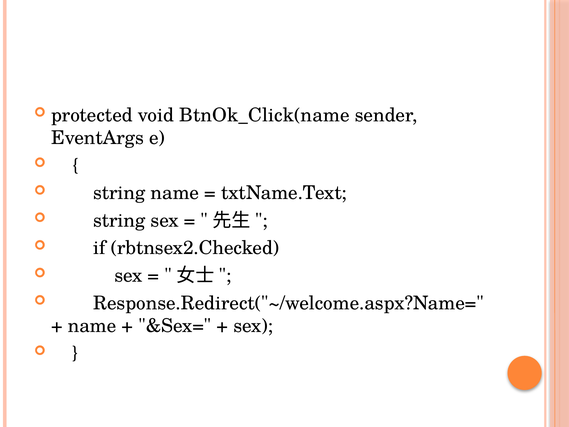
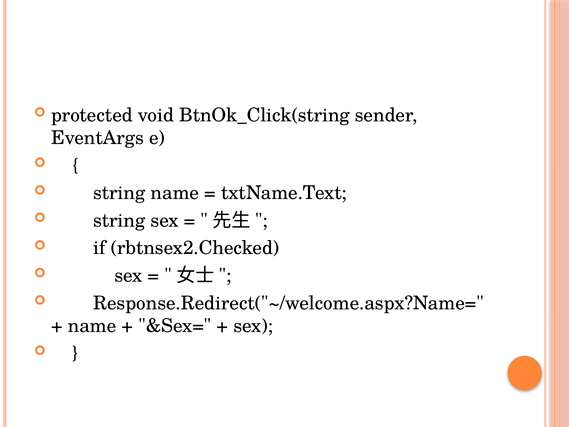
BtnOk_Click(name: BtnOk_Click(name -> BtnOk_Click(string (265, 115)
